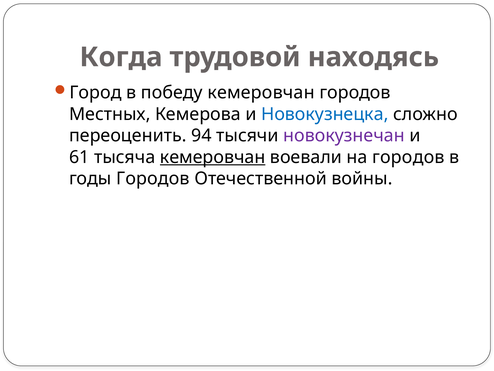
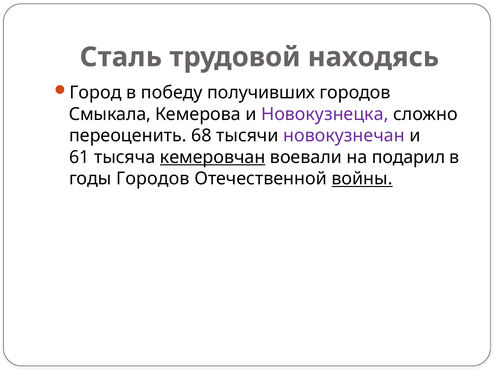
Когда: Когда -> Сталь (121, 57)
победу кемеровчан: кемеровчан -> получивших (261, 93)
Местных: Местных -> Смыкала (110, 114)
Новокузнецка colour: blue -> purple (325, 114)
94: 94 -> 68 (201, 136)
на городов: городов -> подарил (408, 157)
войны underline: none -> present (362, 178)
